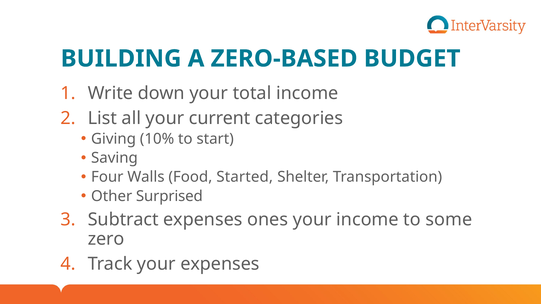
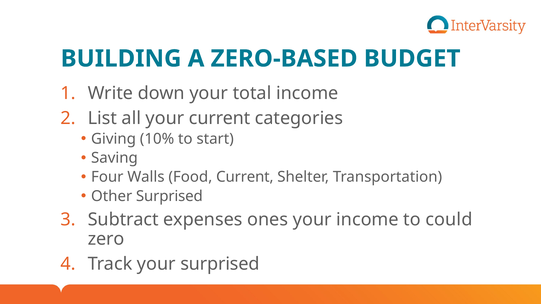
Food Started: Started -> Current (245, 177)
some: some -> could (449, 220)
your expenses: expenses -> surprised (220, 264)
